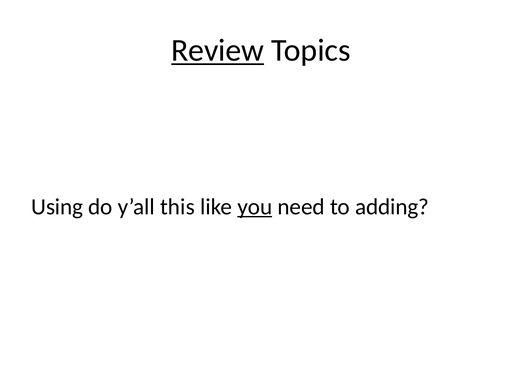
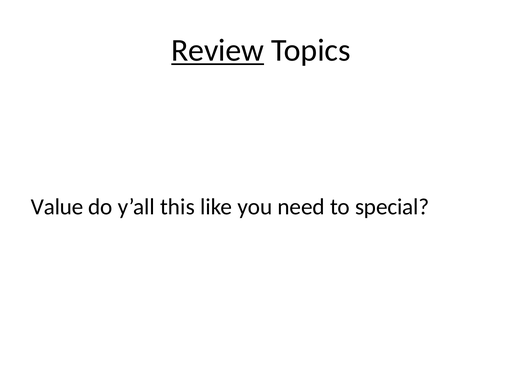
Using: Using -> Value (57, 207)
you underline: present -> none (255, 207)
adding: adding -> special (392, 207)
